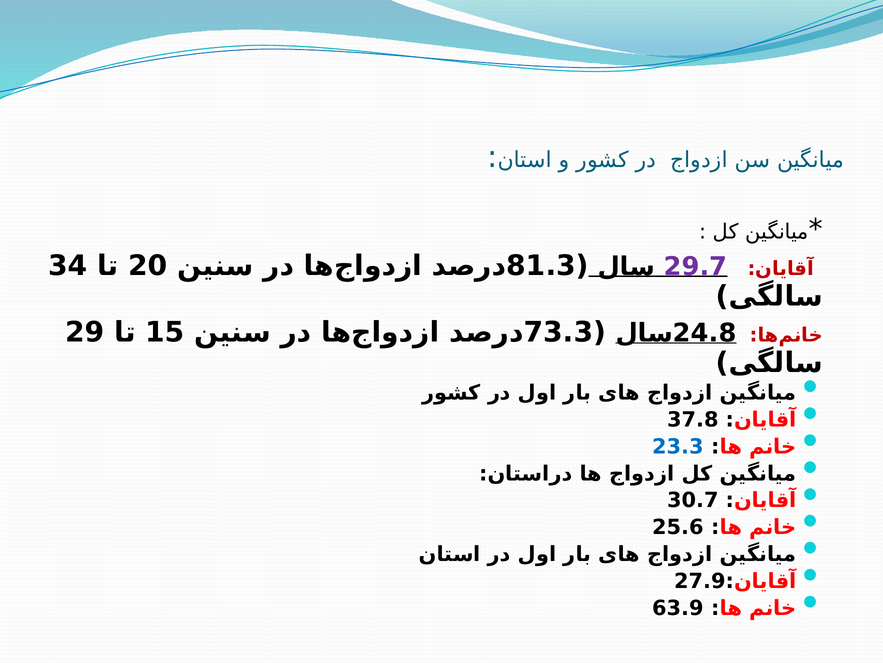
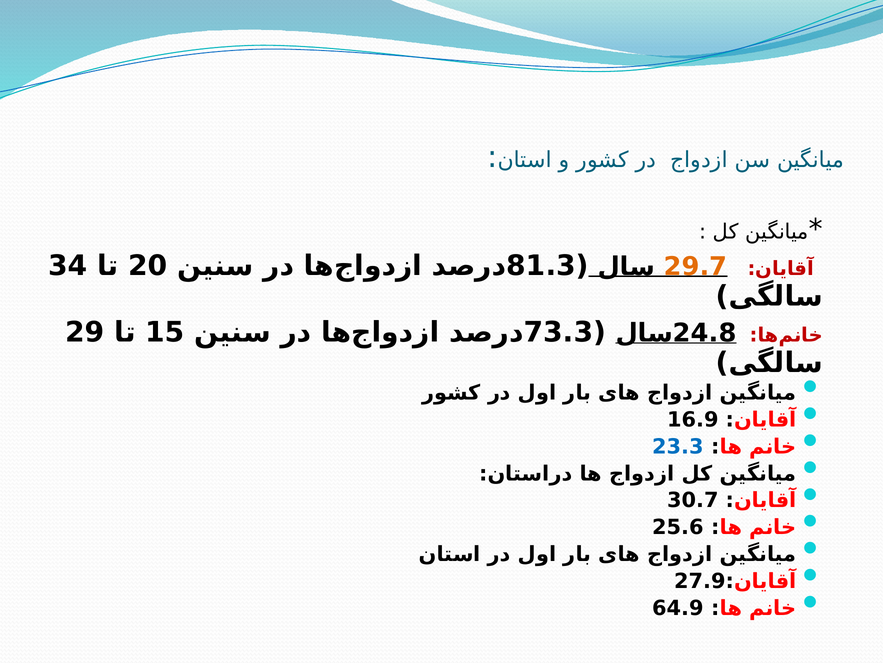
29.7 colour: purple -> orange (696, 266)
37.8: 37.8 -> 16.9 (693, 419)
63.9: 63.9 -> 64.9 (678, 608)
